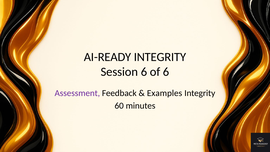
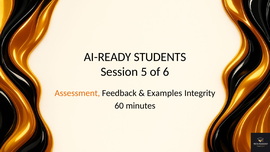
AI-READY INTEGRITY: INTEGRITY -> STUDENTS (160, 57)
Session 6: 6 -> 5 (144, 72)
Assessment colour: purple -> orange (77, 93)
